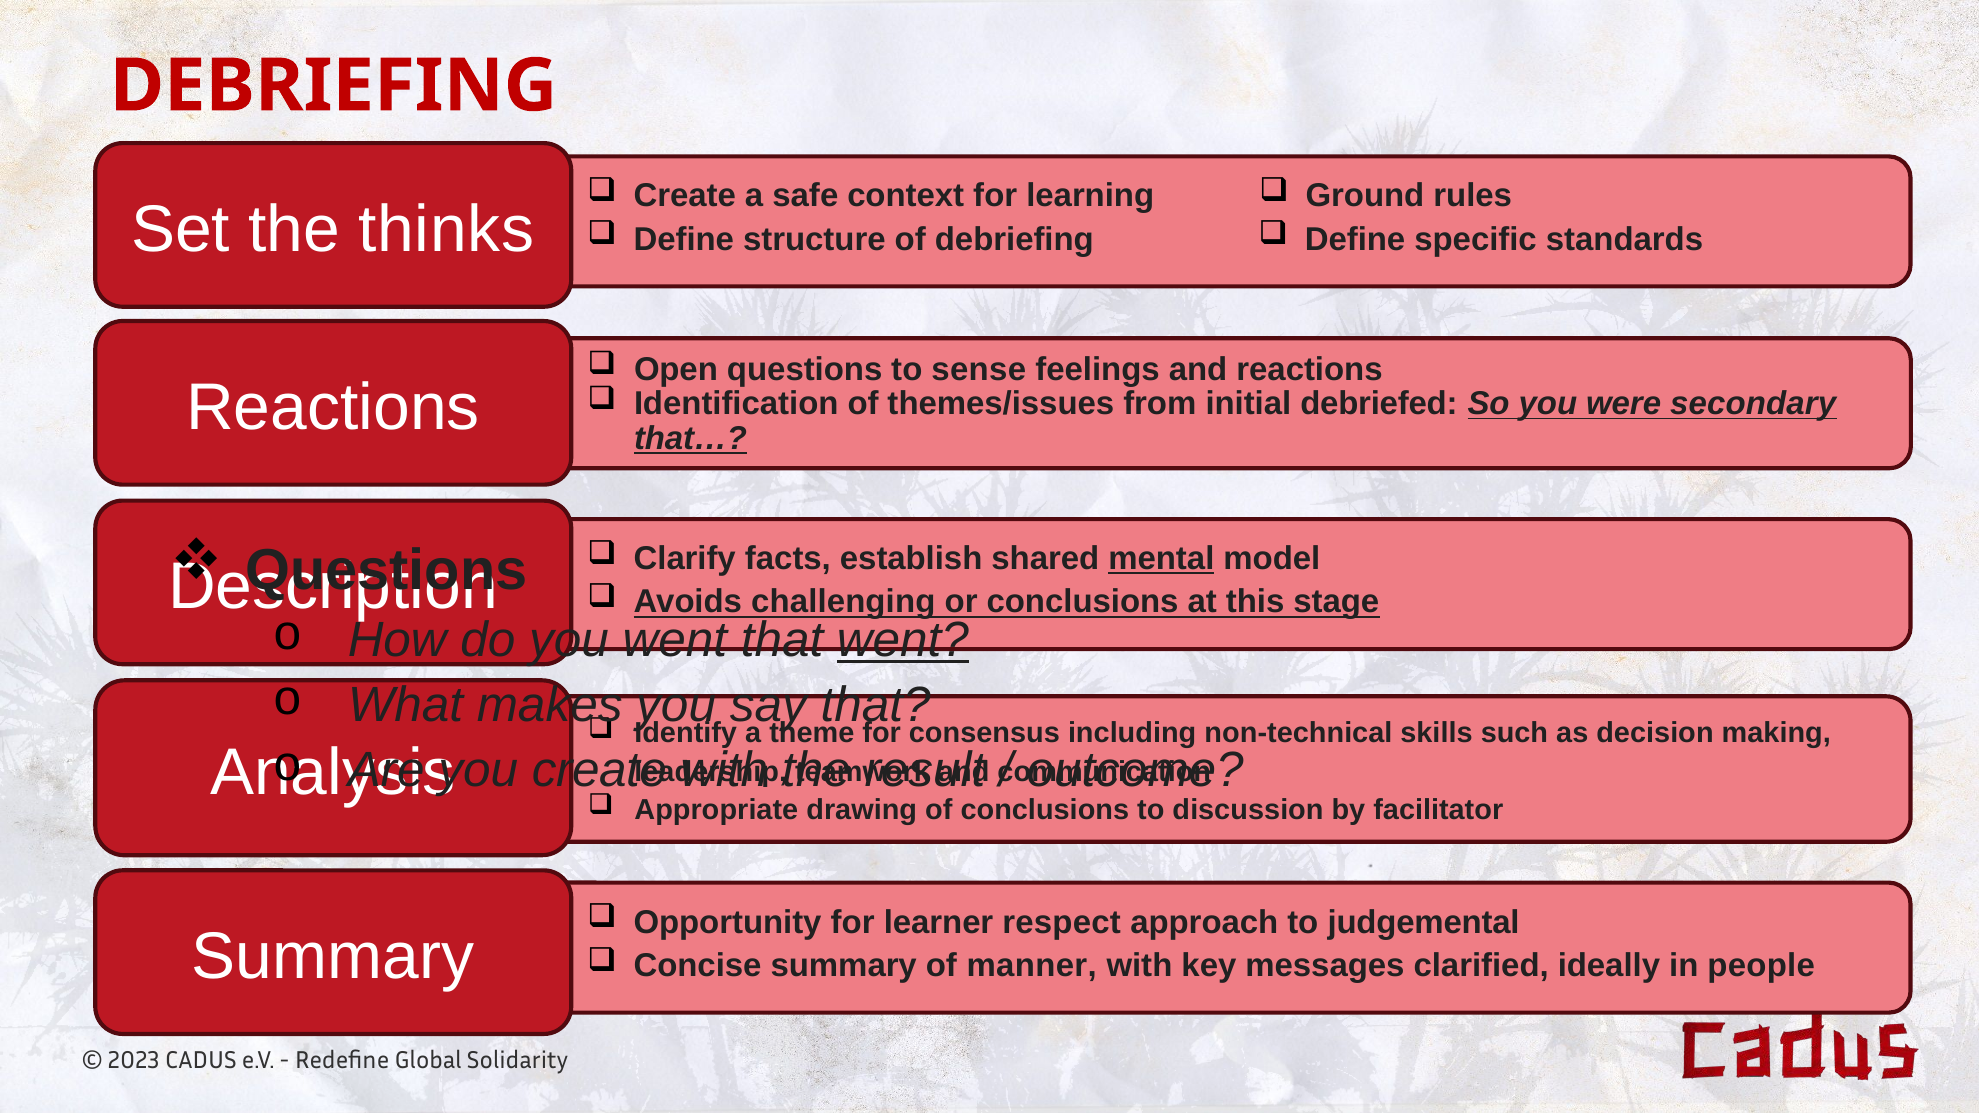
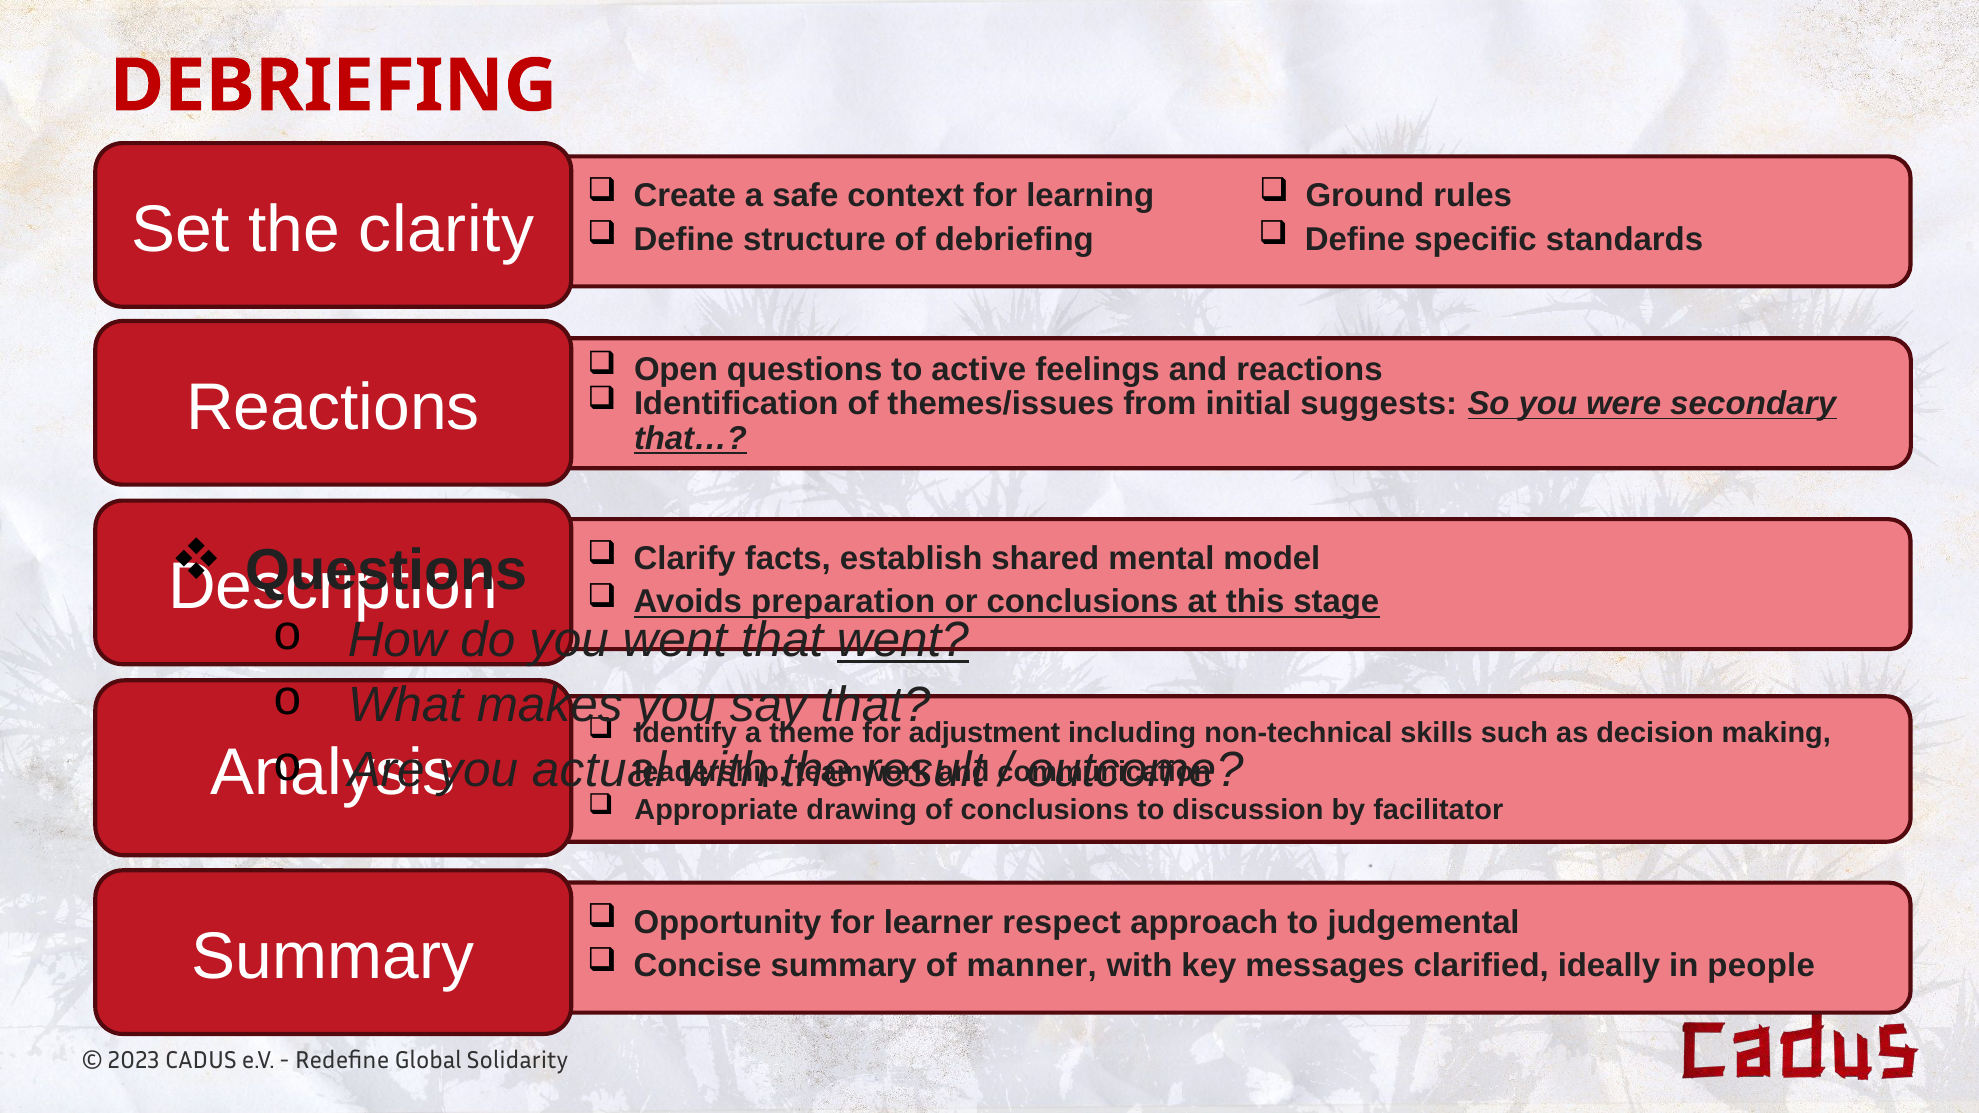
thinks: thinks -> clarity (446, 230)
sense: sense -> active (979, 369)
debriefed: debriefed -> suggests (1379, 404)
mental underline: present -> none (1161, 559)
challenging: challenging -> preparation (843, 602)
consensus: consensus -> adjustment (985, 734)
you create: create -> actual (599, 770)
